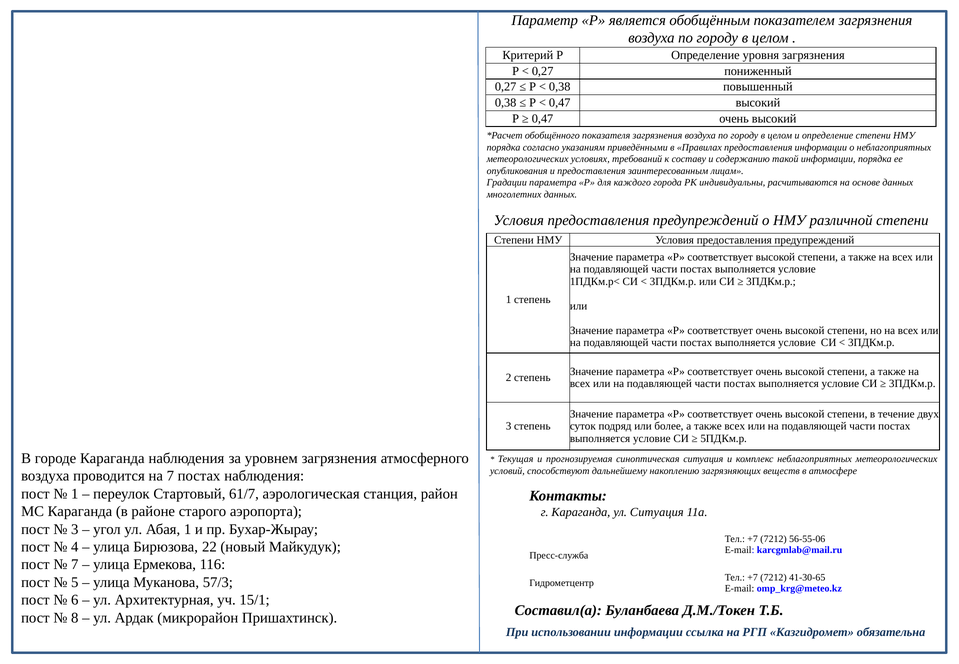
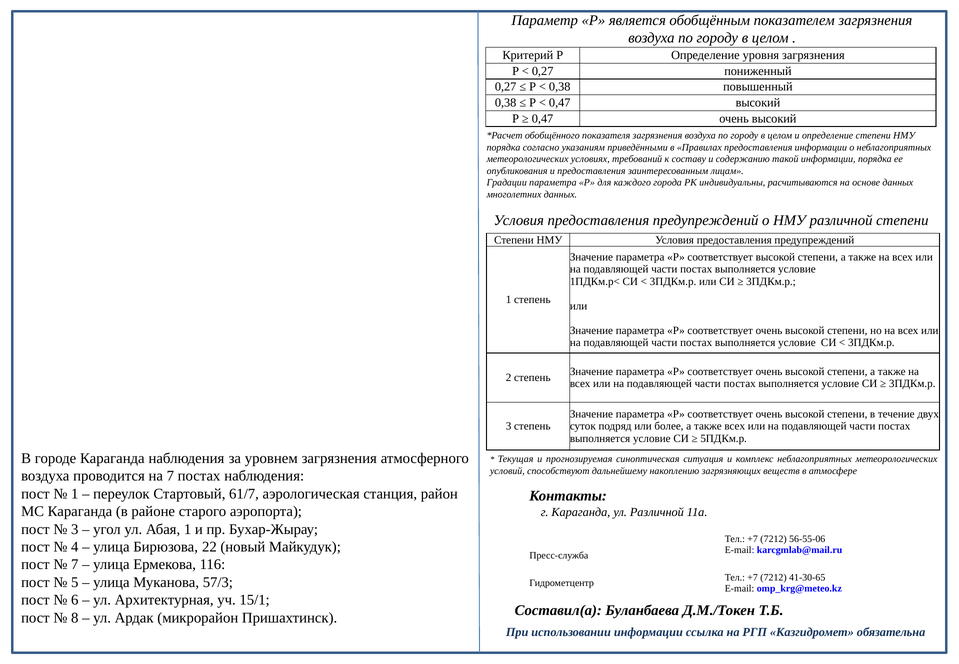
ул Ситуация: Ситуация -> Различной (657, 512)
